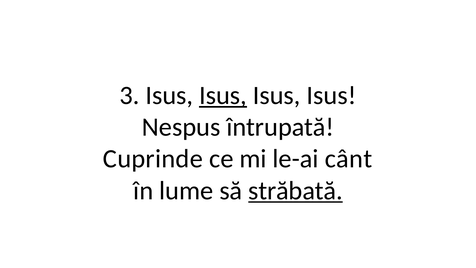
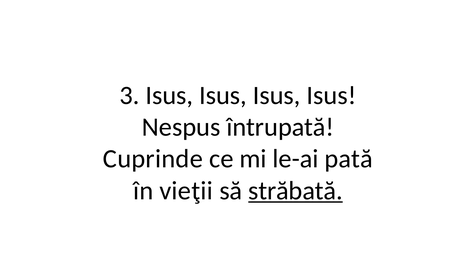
Isus underline: present -> none (223, 95)
cânt: cânt -> pată (349, 159)
lume: lume -> vieţii (186, 190)
